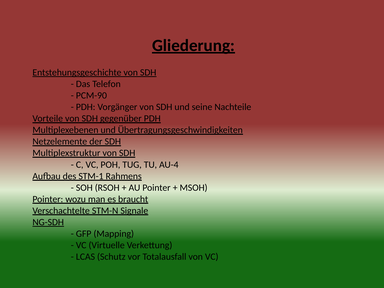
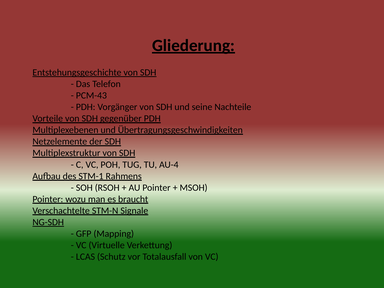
PCM-90: PCM-90 -> PCM-43 (91, 95)
